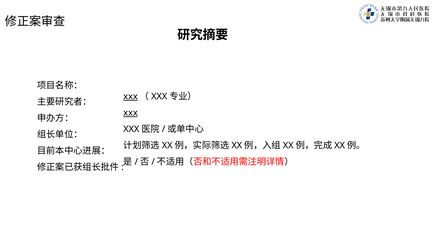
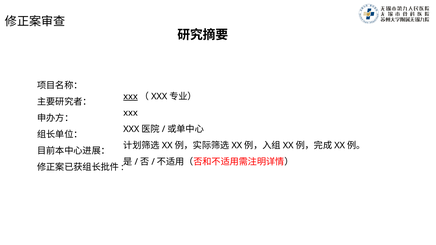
xxx underline: present -> none (131, 113)
